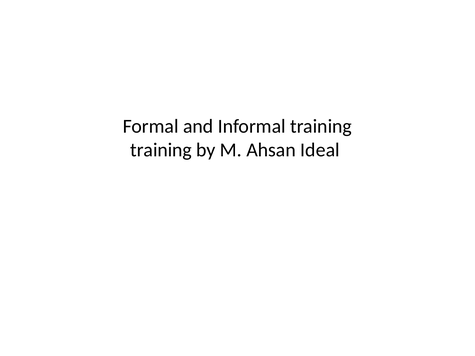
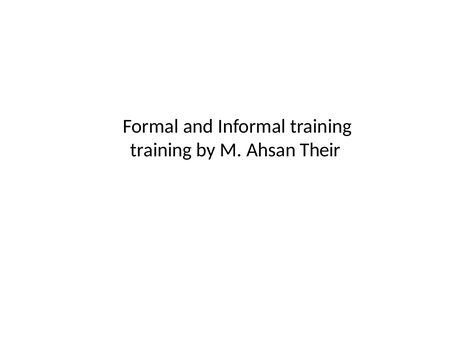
Ideal: Ideal -> Their (320, 150)
